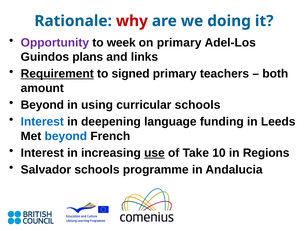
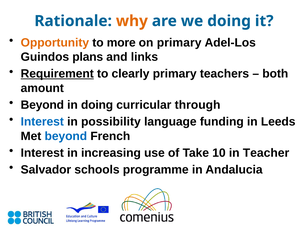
why colour: red -> orange (132, 21)
Opportunity colour: purple -> orange (55, 43)
week: week -> more (121, 43)
signed: signed -> clearly (131, 74)
in using: using -> doing (97, 105)
curricular schools: schools -> through (198, 105)
deepening: deepening -> possibility (111, 122)
use underline: present -> none (154, 153)
Regions: Regions -> Teacher (266, 153)
